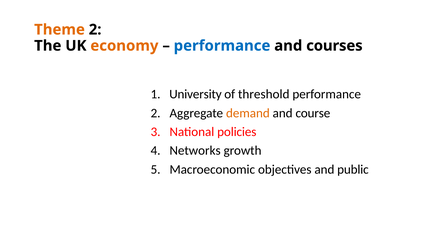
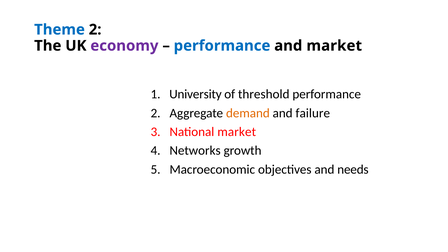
Theme colour: orange -> blue (60, 30)
economy colour: orange -> purple (124, 46)
and courses: courses -> market (334, 46)
course: course -> failure (313, 113)
National policies: policies -> market (237, 132)
public: public -> needs (353, 169)
